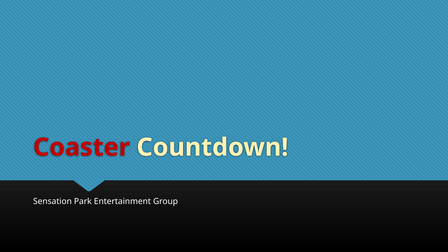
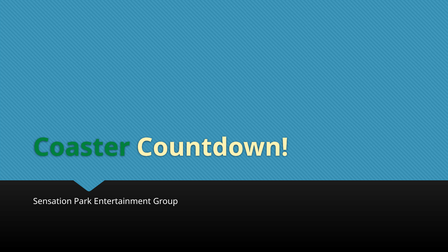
Coaster colour: red -> green (82, 147)
